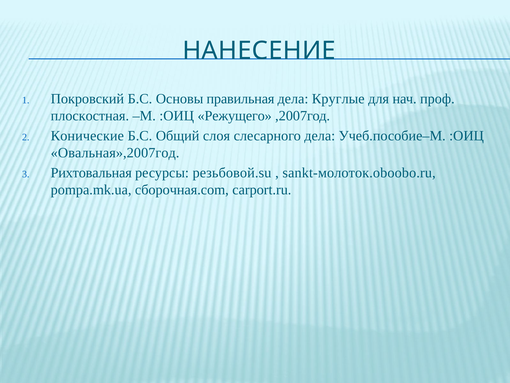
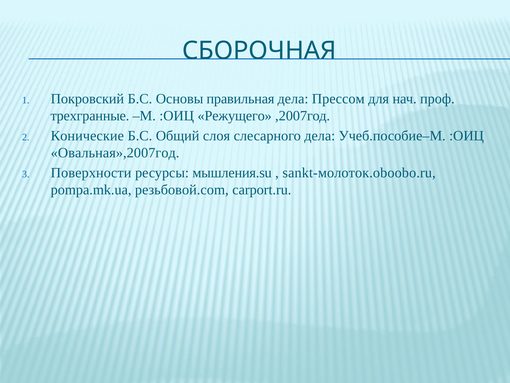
НАНЕСЕНИЕ: НАНЕСЕНИЕ -> СБОРОЧНАЯ (259, 51)
Круглые: Круглые -> Прессом (338, 99)
плоскостная: плоскостная -> трехгранные (90, 116)
Рихтовальная: Рихтовальная -> Поверхности (91, 172)
резьбовой.su: резьбовой.su -> мышления.su (232, 172)
сборочная.com: сборочная.com -> резьбовой.com (182, 190)
